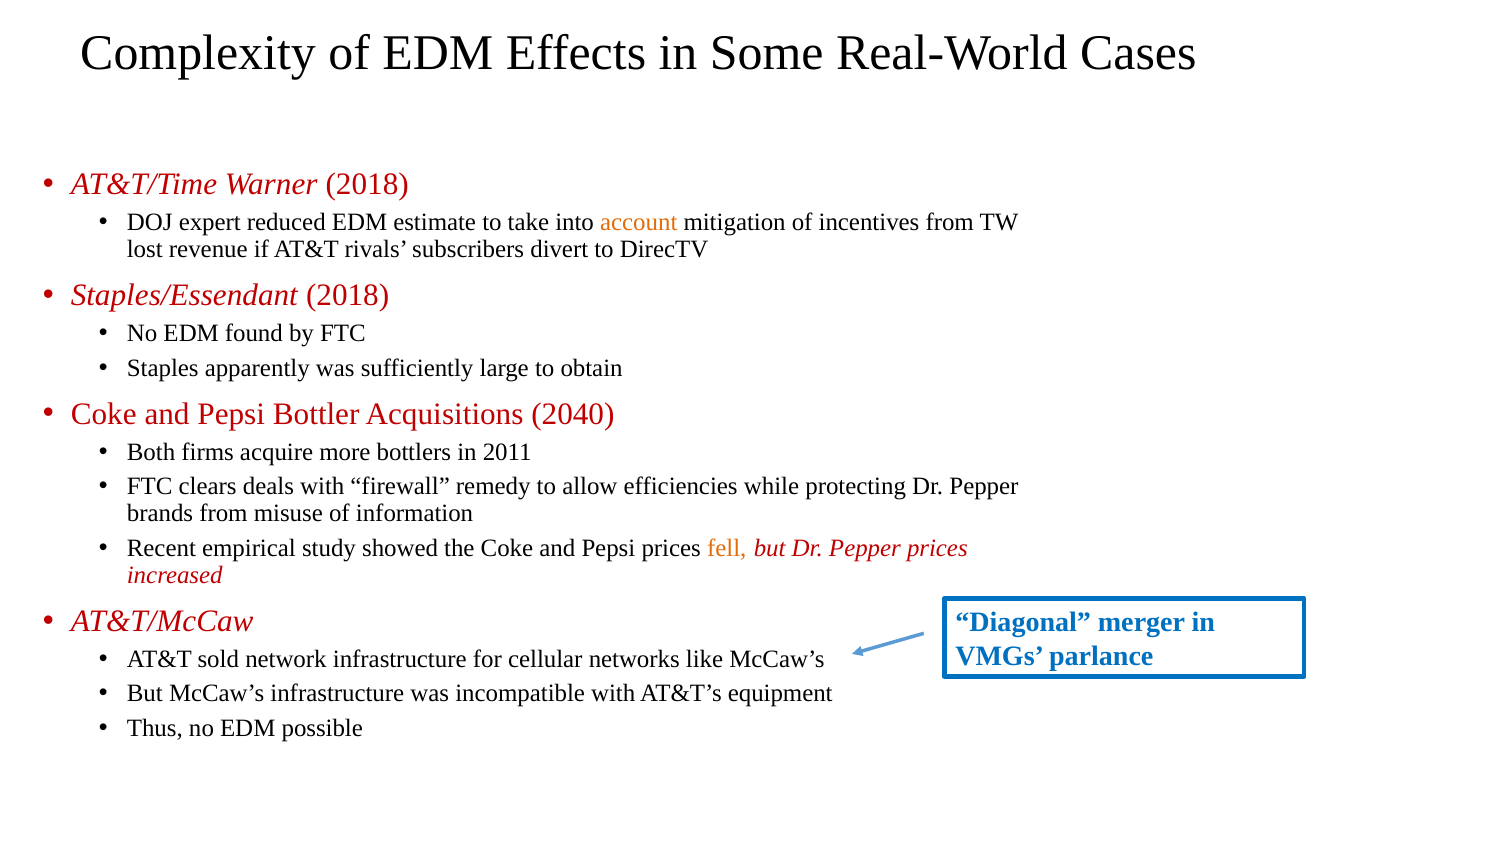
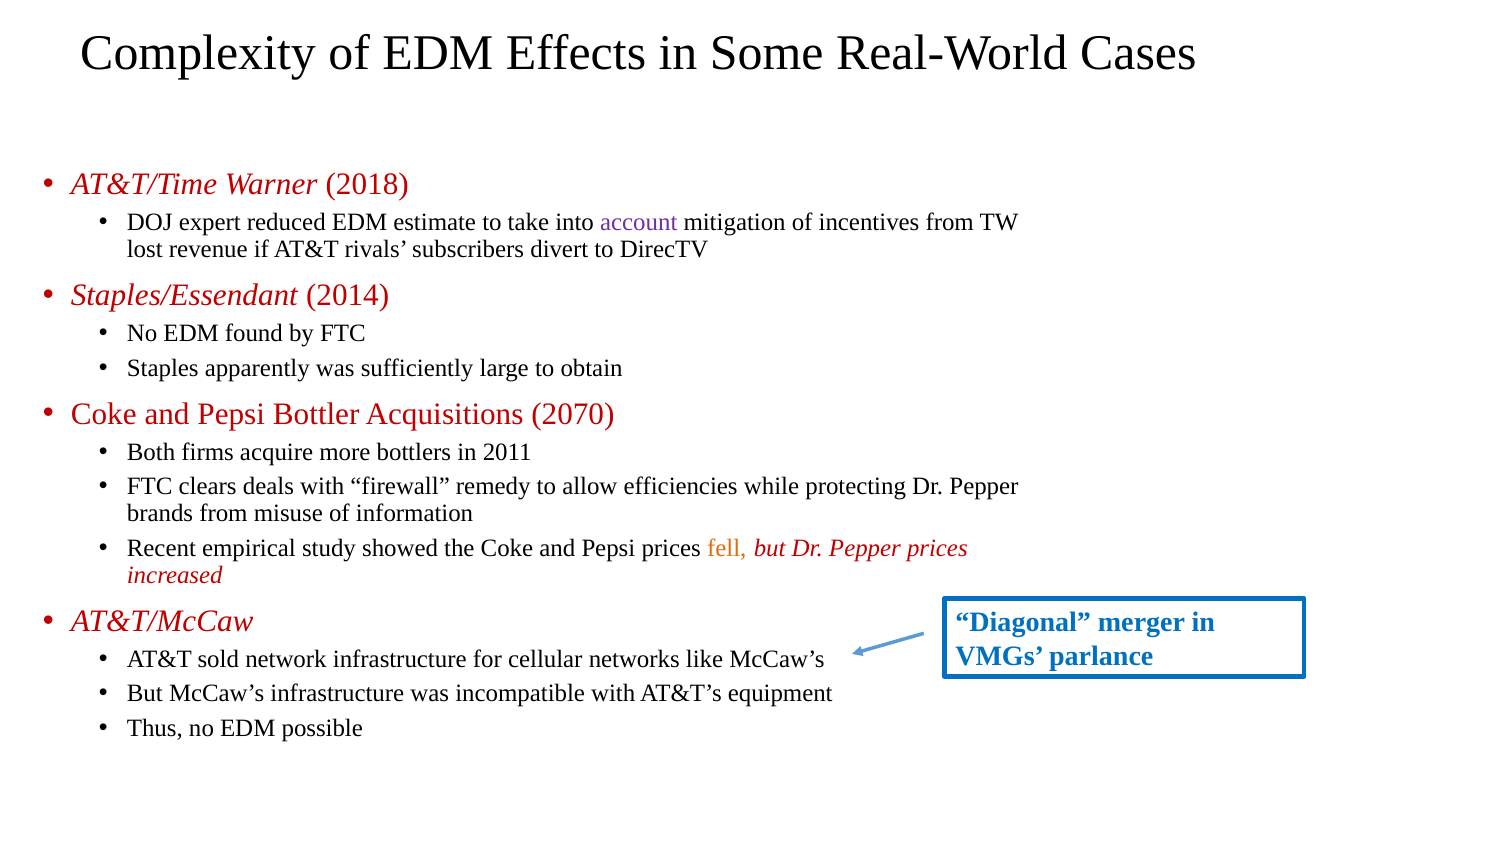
account colour: orange -> purple (639, 223)
Staples/Essendant 2018: 2018 -> 2014 (348, 295)
2040: 2040 -> 2070 (573, 414)
